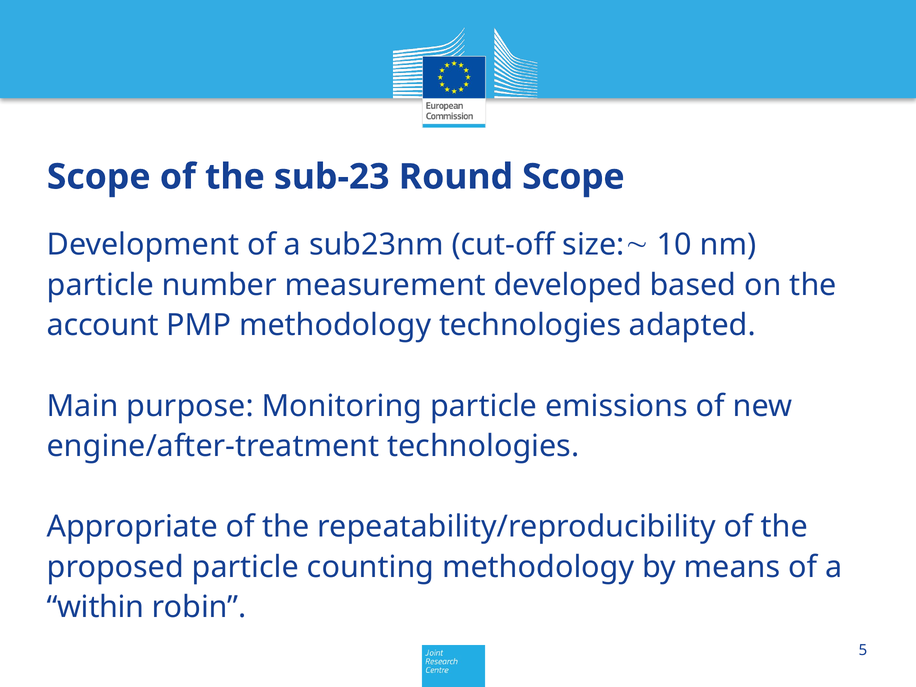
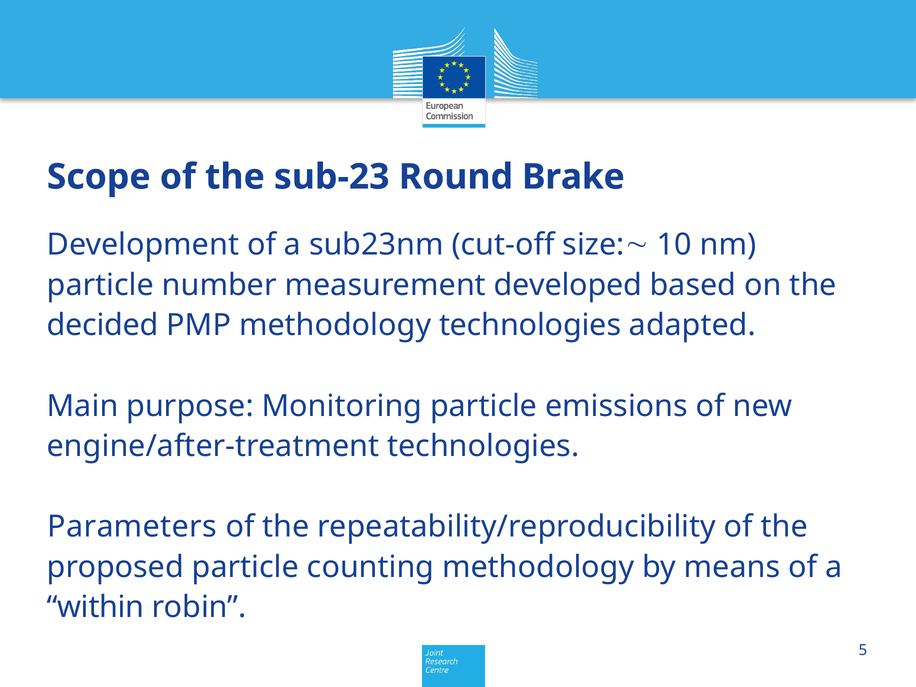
Round Scope: Scope -> Brake (573, 177)
account: account -> decided (103, 325)
Appropriate: Appropriate -> Parameters (132, 527)
